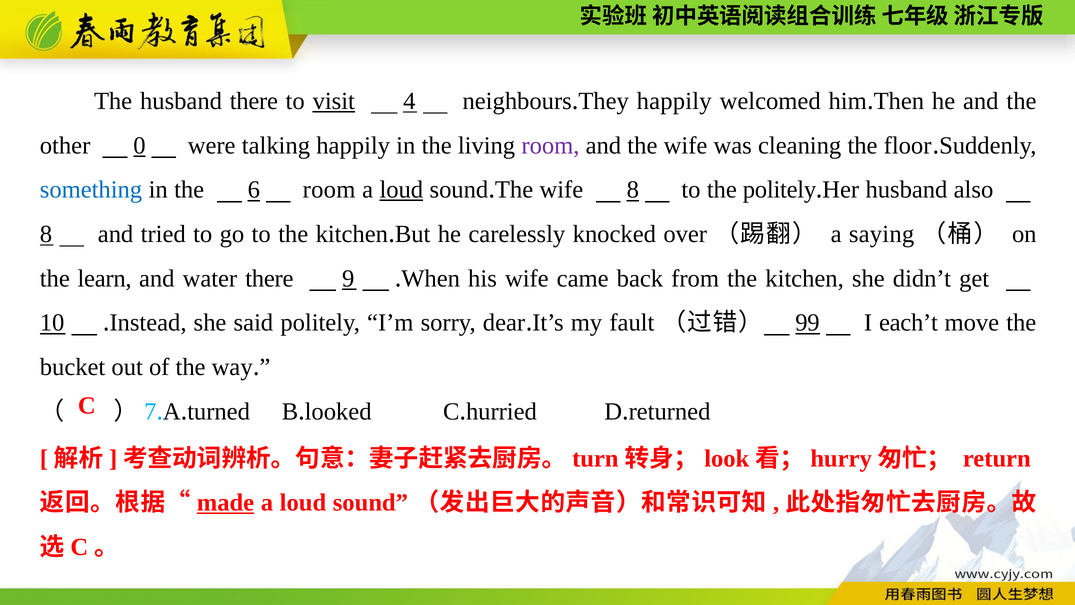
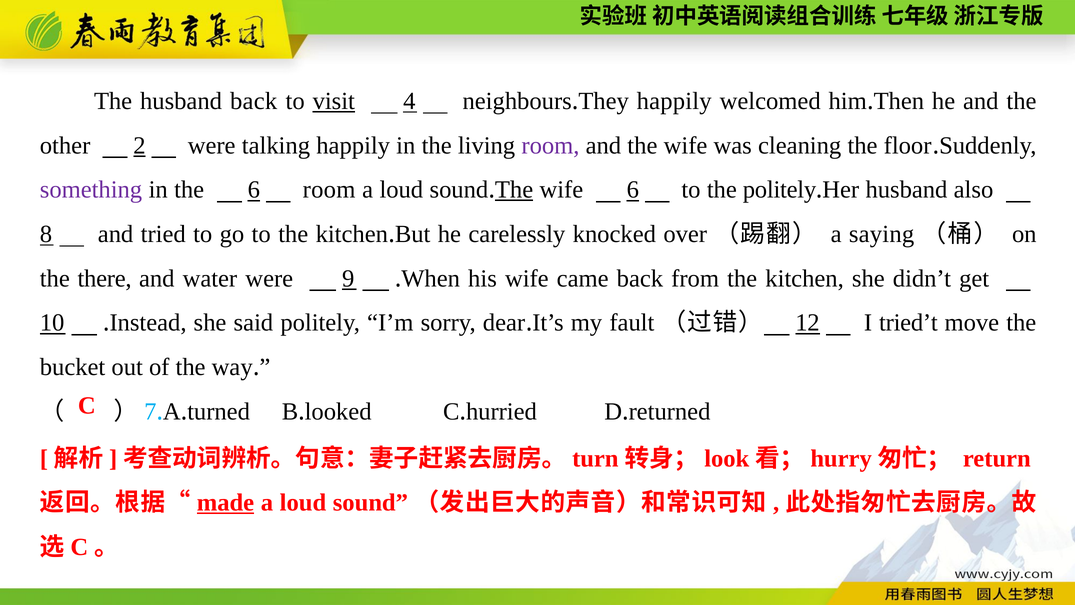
husband there: there -> back (254, 101)
0: 0 -> 2 (139, 145)
something colour: blue -> purple (91, 190)
loud underline: present -> none (401, 190)
The underline: none -> present (514, 190)
wife 8: 8 -> 6 (633, 190)
learn: learn -> there (105, 278)
water there: there -> were (269, 278)
99: 99 -> 12 (807, 323)
each’t: each’t -> tried’t (908, 323)
